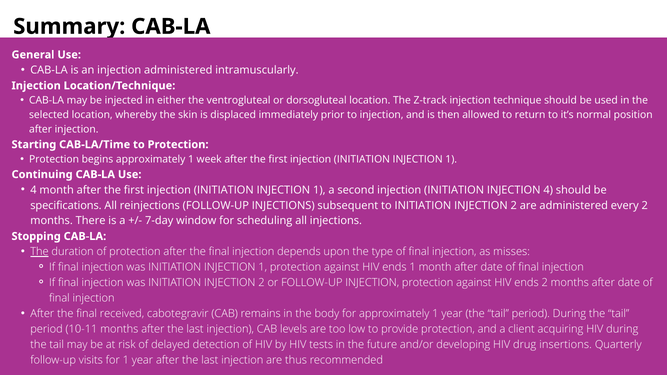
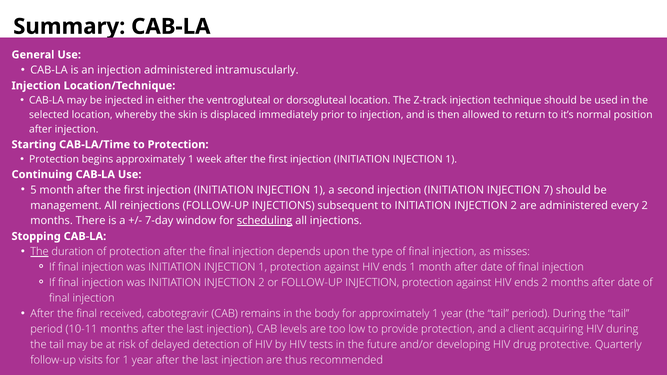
4: 4 -> 5 (33, 190)
INJECTION 4: 4 -> 7 (548, 190)
specifications: specifications -> management (66, 205)
scheduling underline: none -> present (265, 221)
insertions: insertions -> protective (566, 345)
